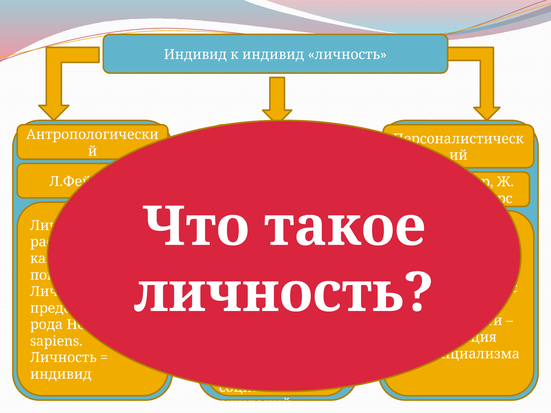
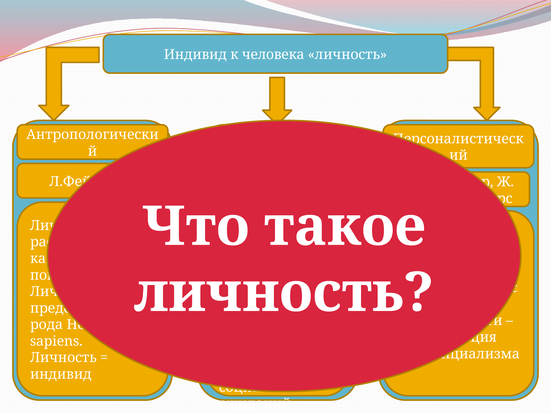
к индивид: индивид -> человека (273, 55)
